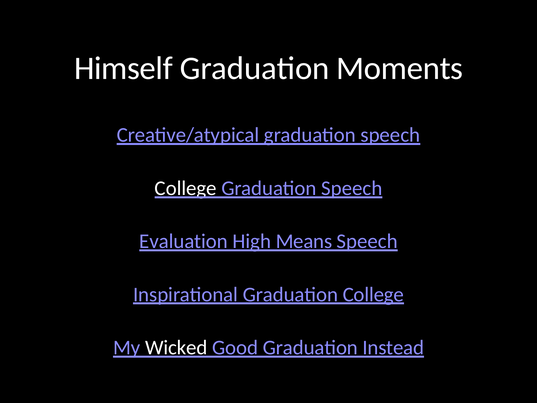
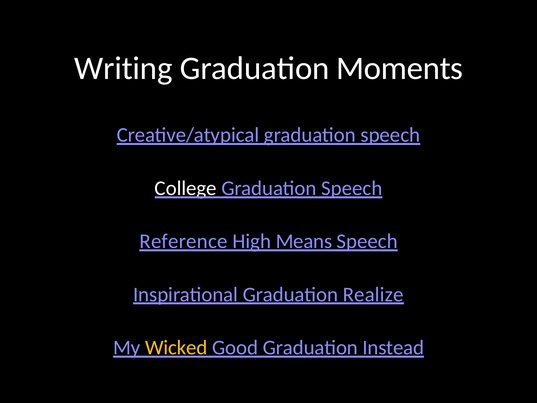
Himself: Himself -> Writing (123, 68)
Evaluation: Evaluation -> Reference (183, 241)
Graduation College: College -> Realize (373, 294)
Wicked colour: white -> yellow (176, 347)
